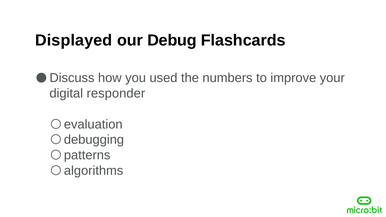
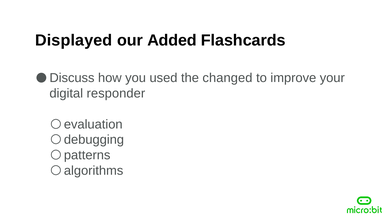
Debug: Debug -> Added (172, 40)
numbers: numbers -> changed (227, 78)
